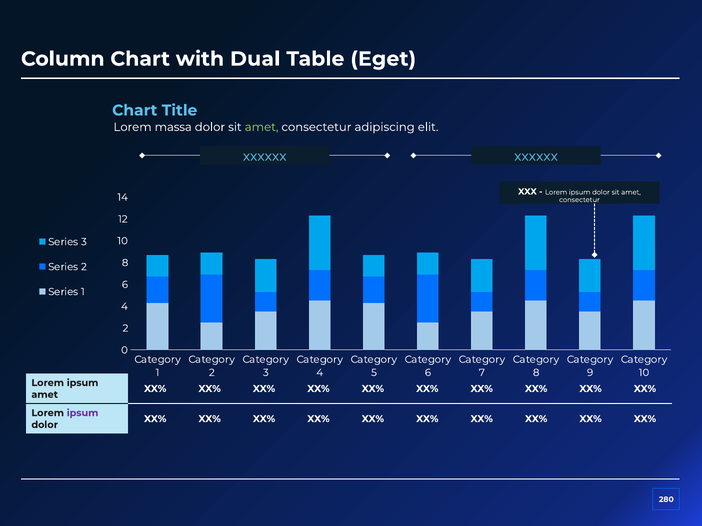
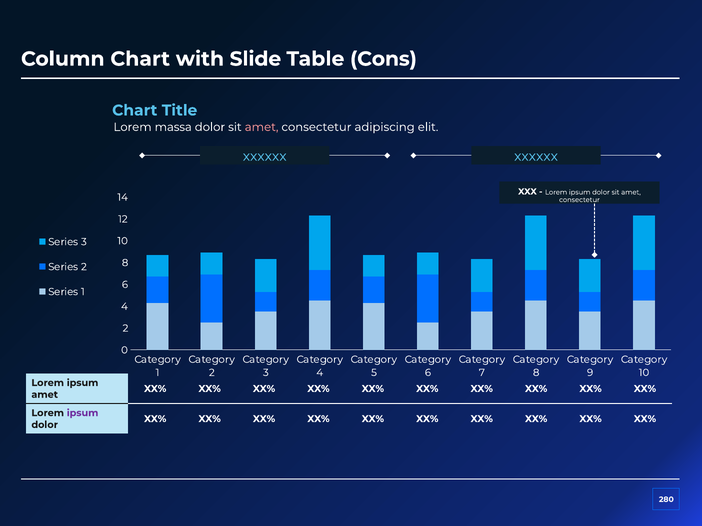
Dual: Dual -> Slide (255, 59)
Eget: Eget -> Cons (383, 59)
amet colour: light green -> pink (262, 127)
